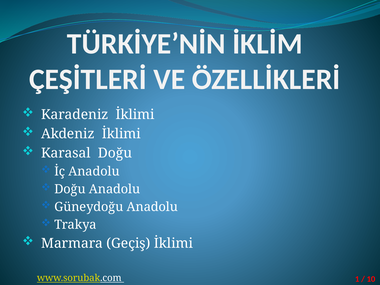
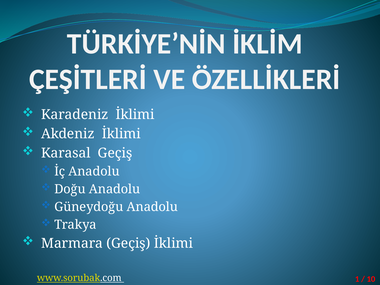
Karasal Doğu: Doğu -> Geçiş (115, 153)
